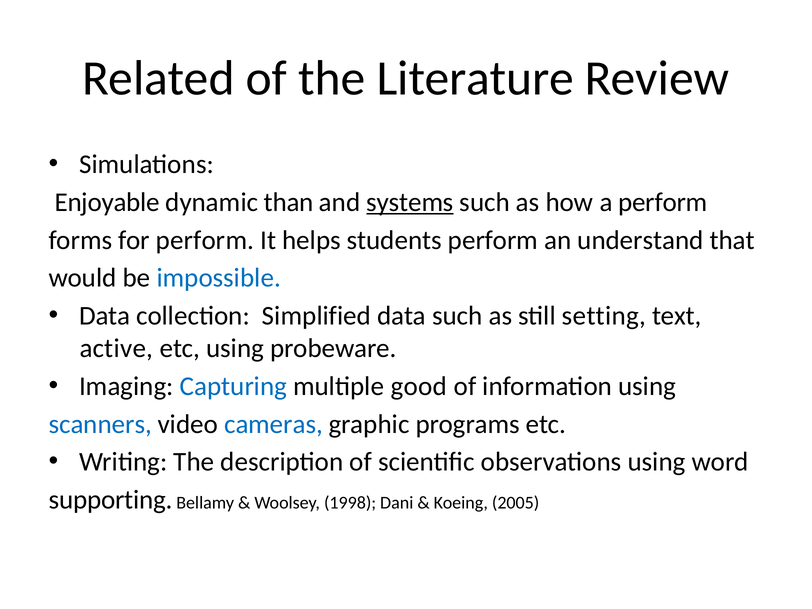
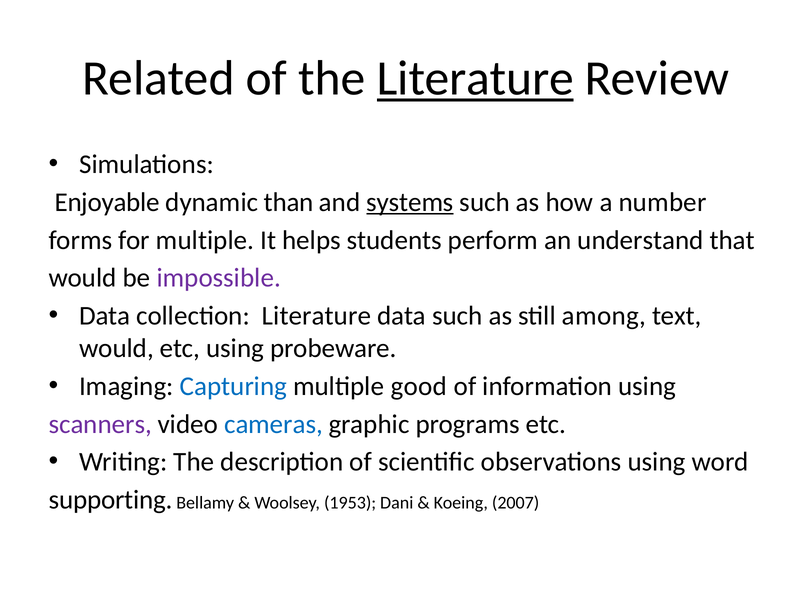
Literature underline: none -> present (475, 79)
a perform: perform -> number (663, 202)
for perform: perform -> multiple (205, 240)
impossible colour: blue -> purple (219, 278)
collection Simplified: Simplified -> Literature (317, 316)
setting: setting -> among (604, 316)
active: active -> would (117, 348)
scanners colour: blue -> purple (100, 424)
1998: 1998 -> 1953 (350, 503)
2005: 2005 -> 2007 (516, 503)
